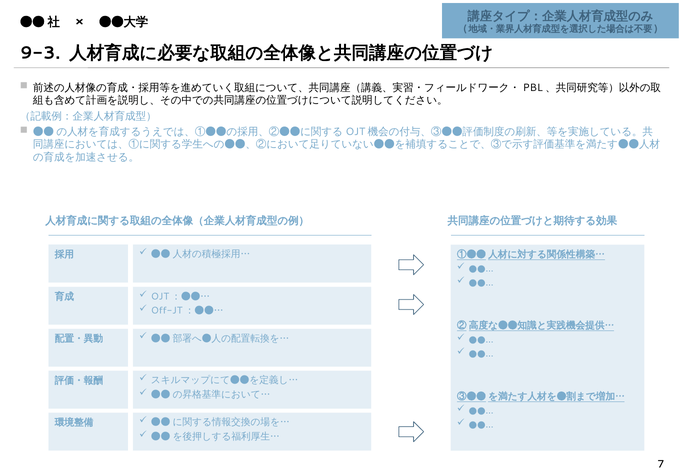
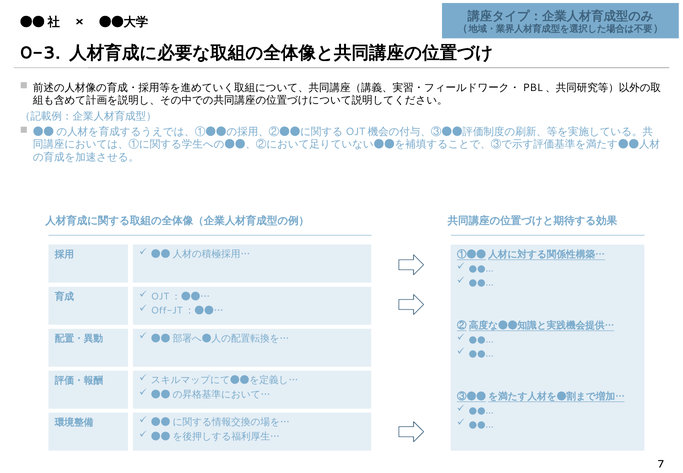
9-3: 9-3 -> 0-3 (40, 53)
